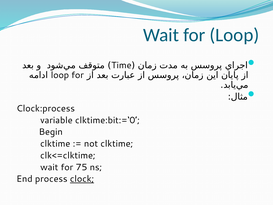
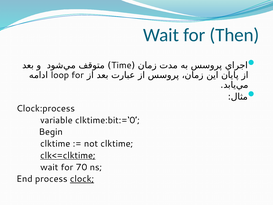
for Loop: Loop -> Then (234, 35)
clk<=clktime underline: none -> present (68, 155)
75: 75 -> 70 (82, 167)
